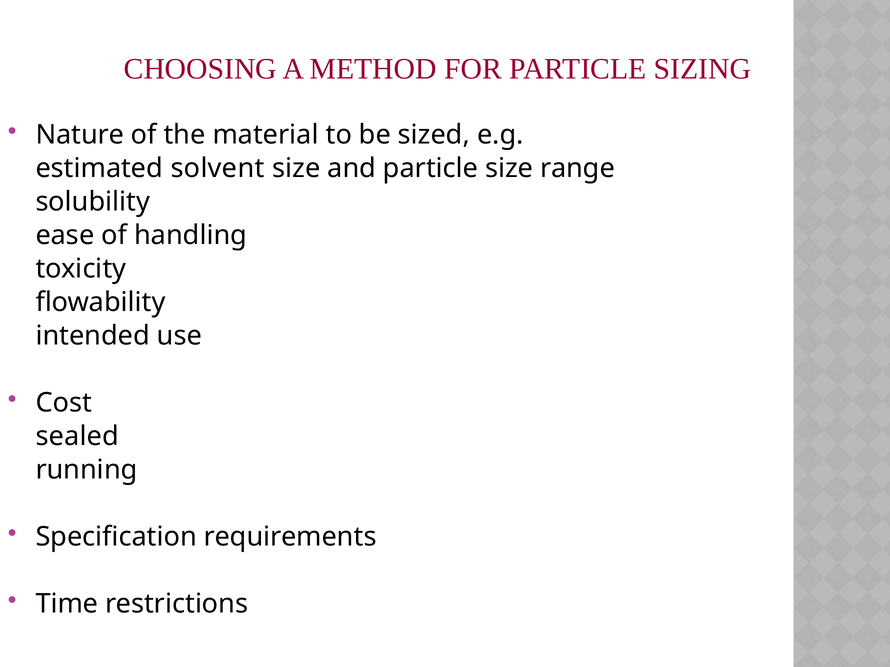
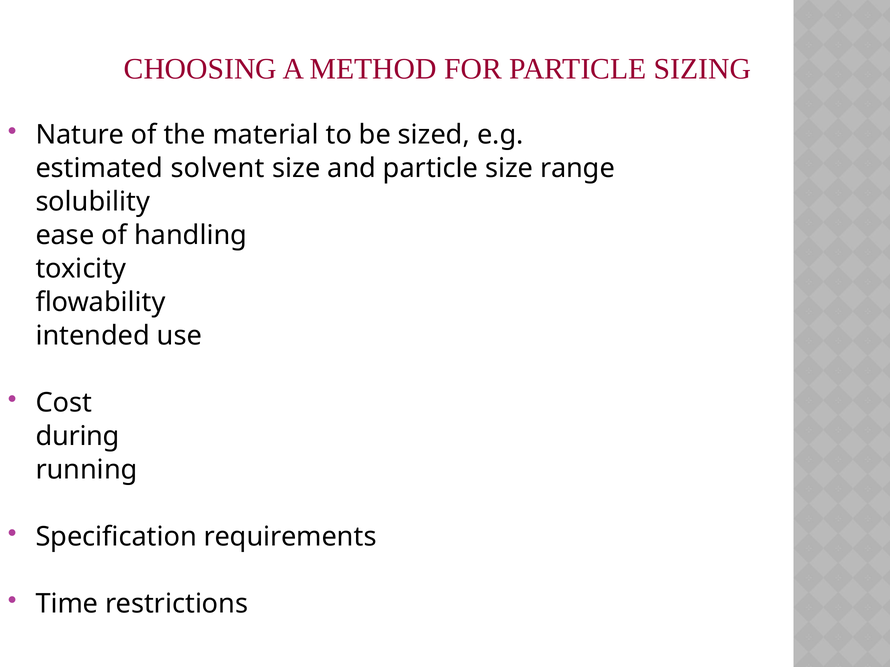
sealed: sealed -> during (78, 437)
